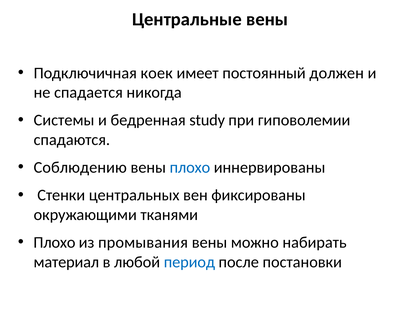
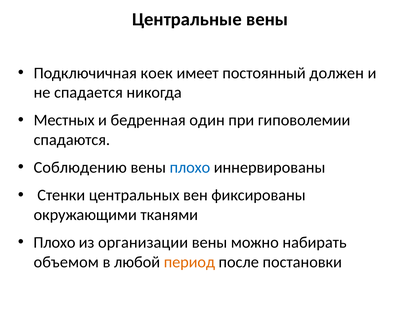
Системы: Системы -> Местных (64, 120)
study: study -> один (207, 120)
промывания: промывания -> организации (143, 243)
материал: материал -> объемом (66, 262)
период colour: blue -> orange (189, 262)
